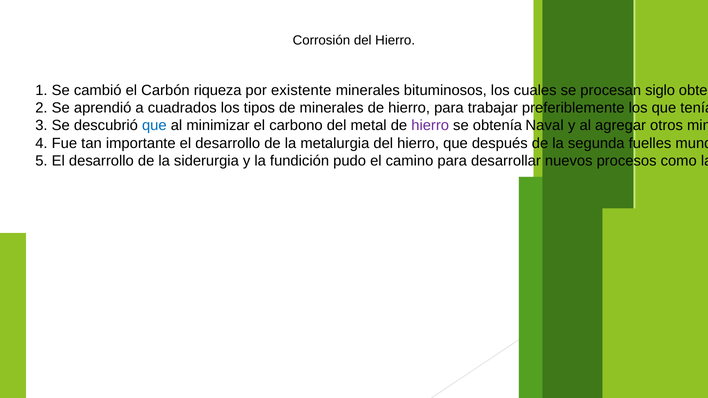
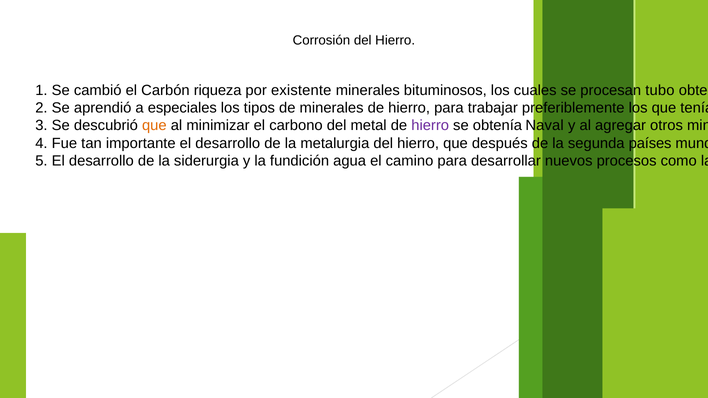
siglo: siglo -> tubo (660, 90)
a cuadrados: cuadrados -> especiales (182, 108)
que colour: blue -> orange (154, 126)
segunda fuelles: fuelles -> países (650, 143)
pudo: pudo -> agua (350, 161)
